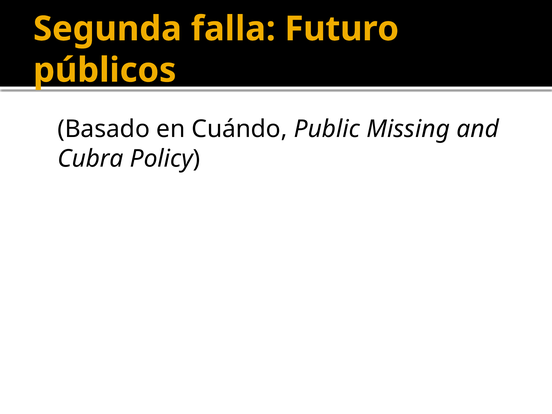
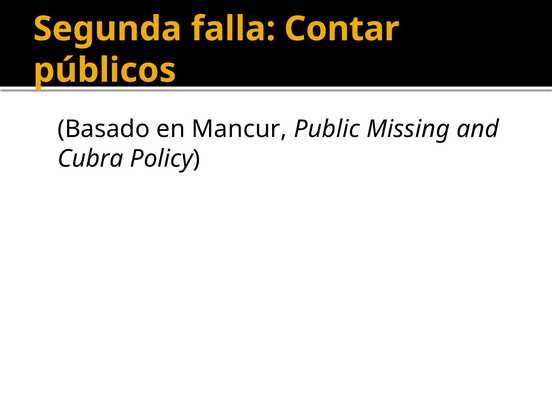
Futuro: Futuro -> Contar (342, 29)
Cuándo: Cuándo -> Mancur (239, 129)
